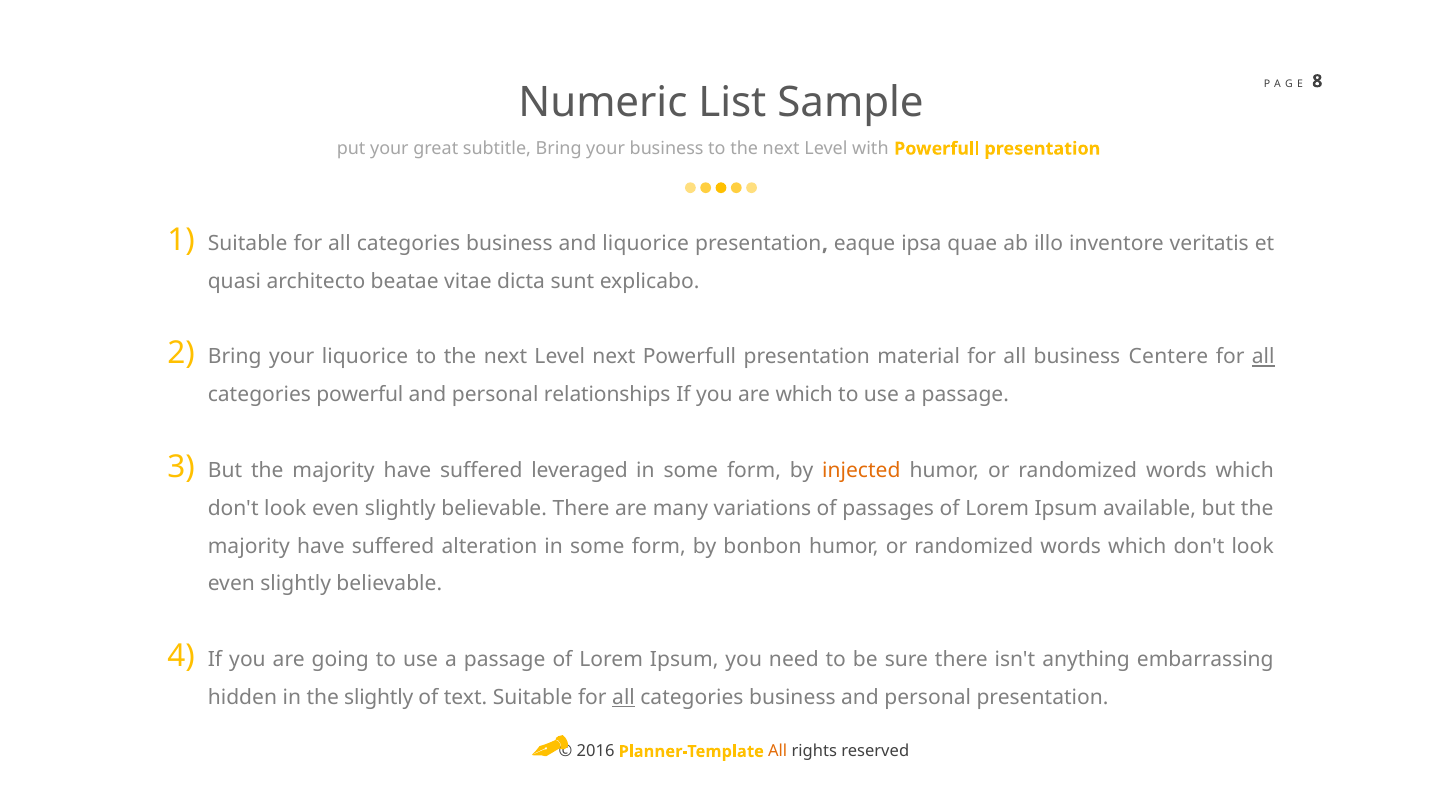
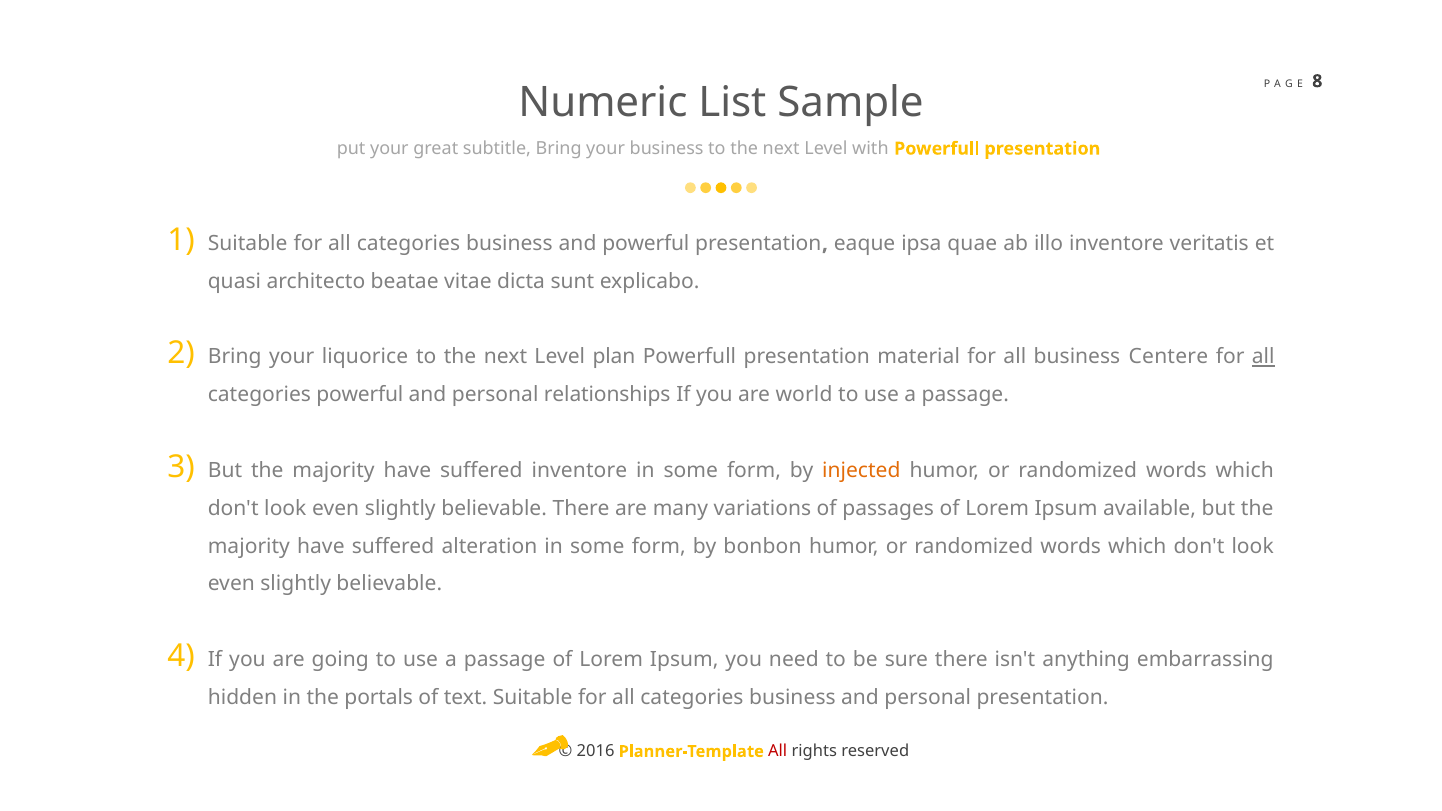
and liquorice: liquorice -> powerful (646, 243)
Level next: next -> plan (614, 357)
are which: which -> world (804, 395)
suffered leveraged: leveraged -> inventore (579, 471)
the slightly: slightly -> portals (379, 698)
all underline: present -> none (624, 698)
All colour: orange -> red (778, 752)
